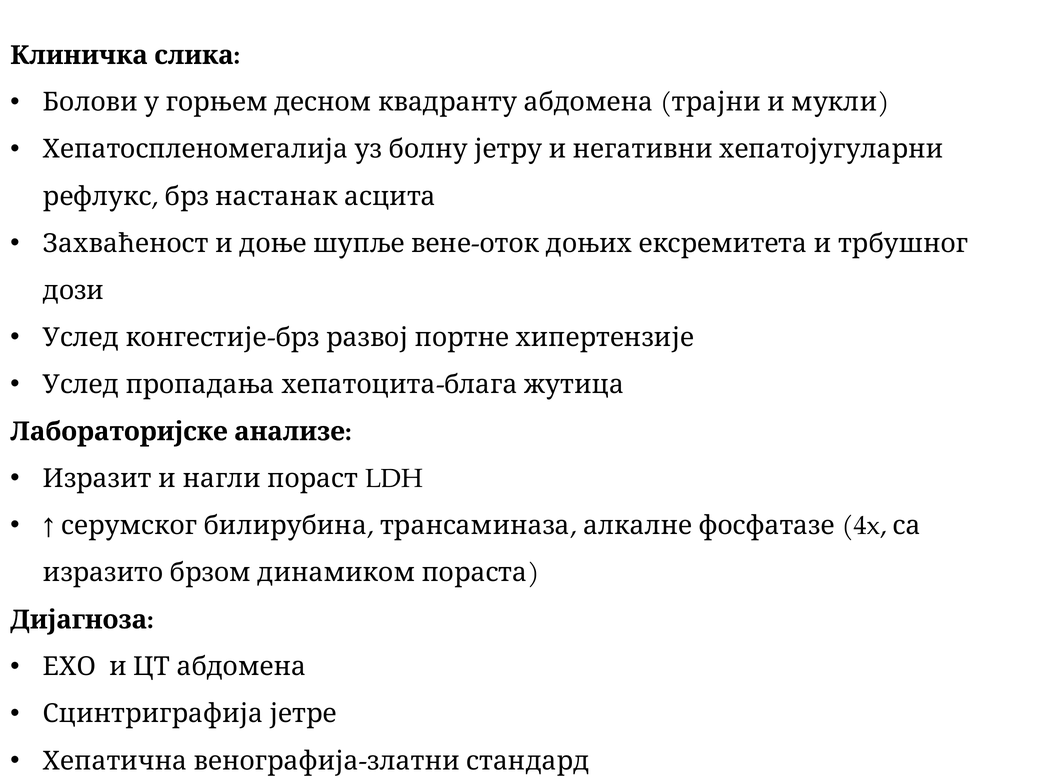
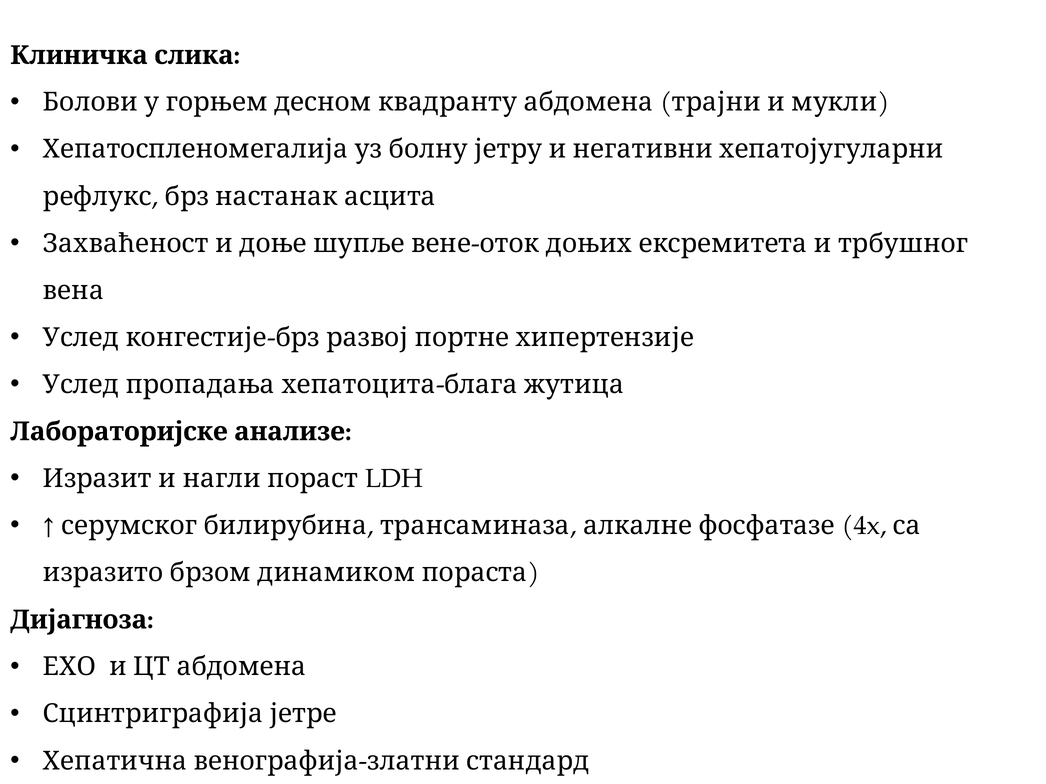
дози: дози -> вена (73, 291)
